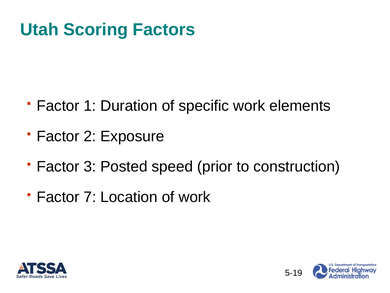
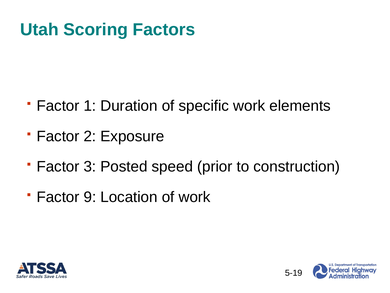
7: 7 -> 9 (90, 197)
